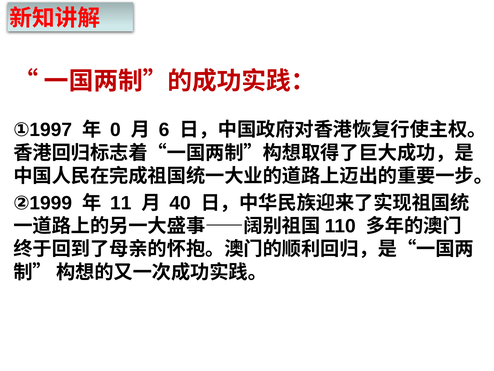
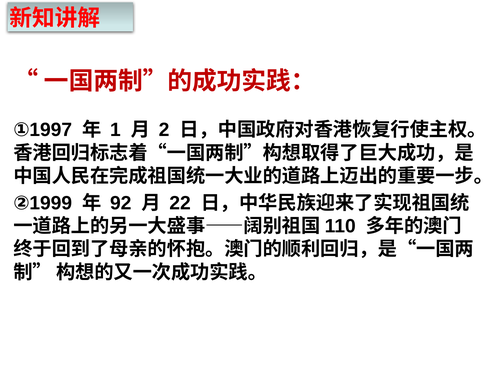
0: 0 -> 1 (116, 130)
6: 6 -> 2 (164, 130)
11: 11 -> 92 (121, 203)
40: 40 -> 22 (180, 203)
